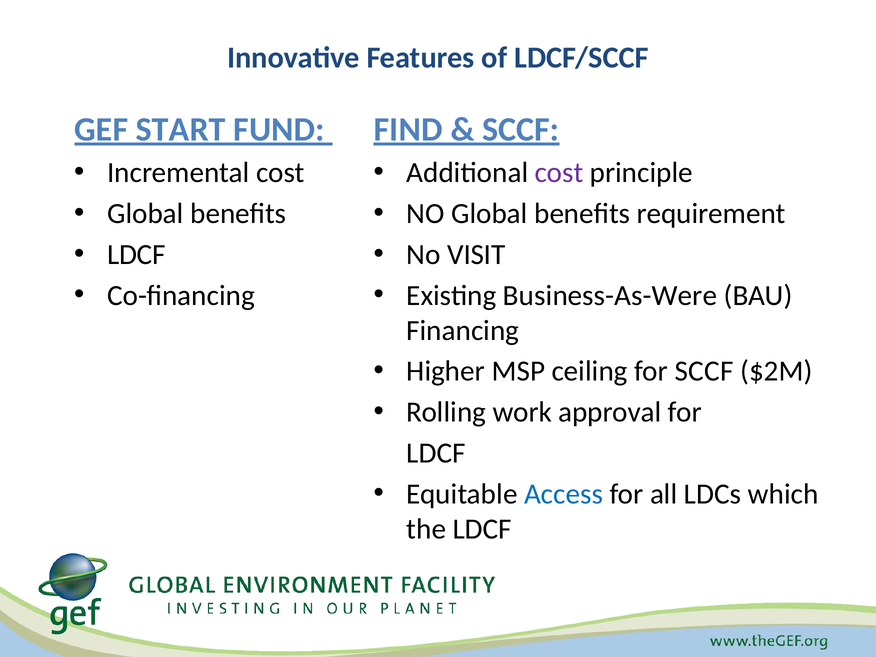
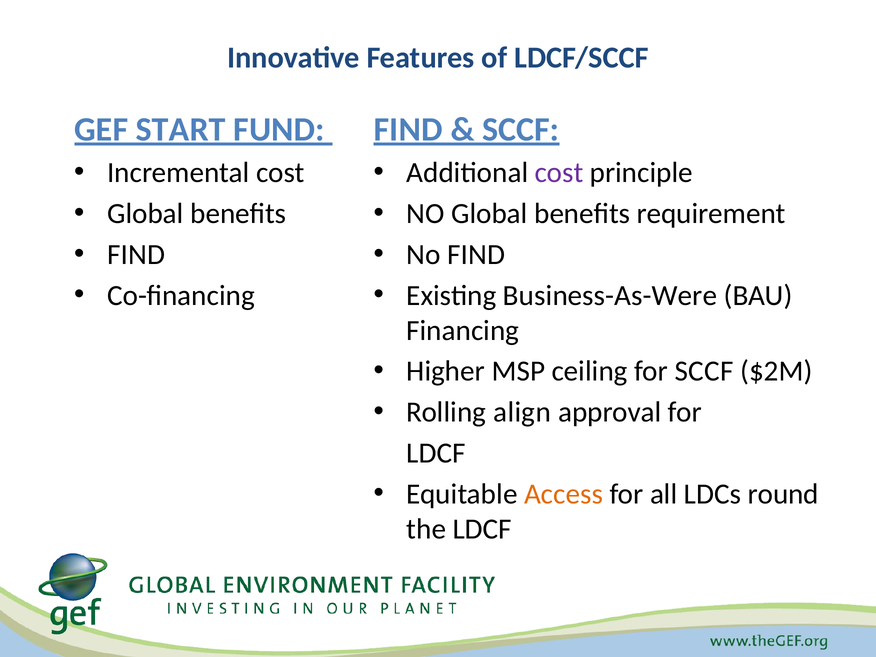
LDCF: LDCF -> FIND (136, 255)
No VISIT: VISIT -> FIND (476, 255)
work: work -> align (522, 412)
Access colour: blue -> orange (564, 494)
which: which -> round (783, 494)
